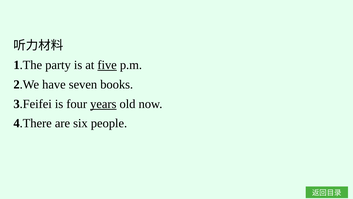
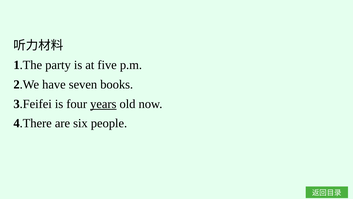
five underline: present -> none (107, 65)
